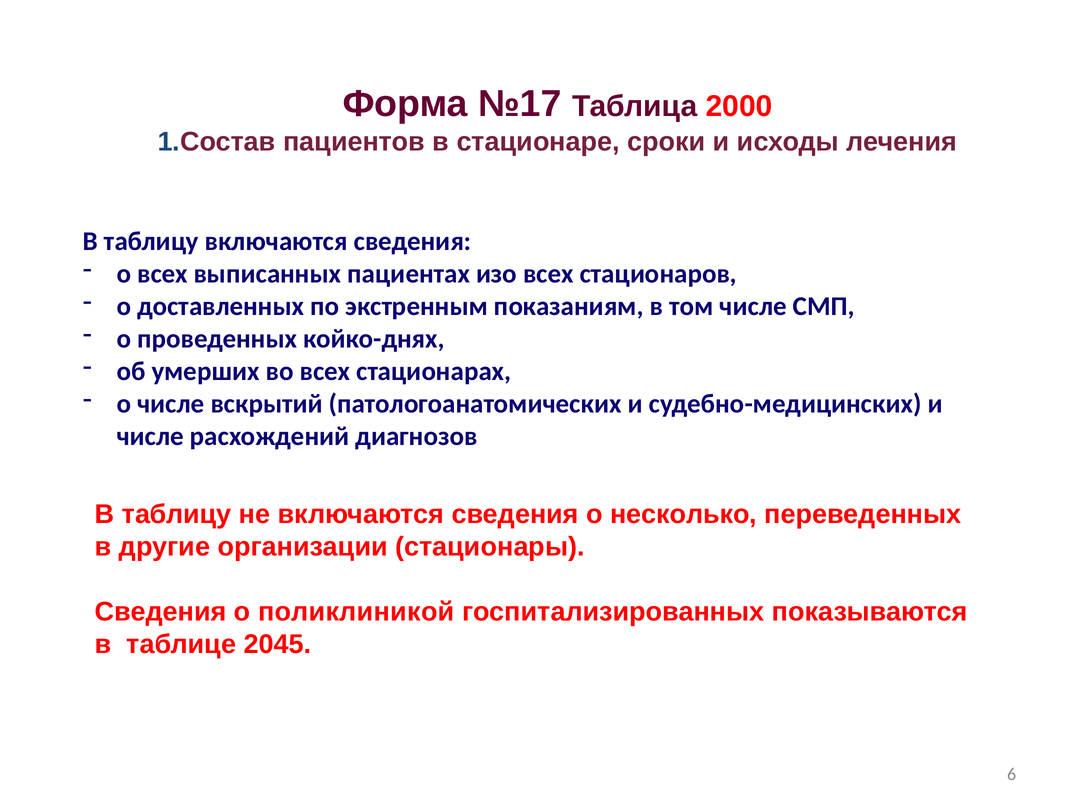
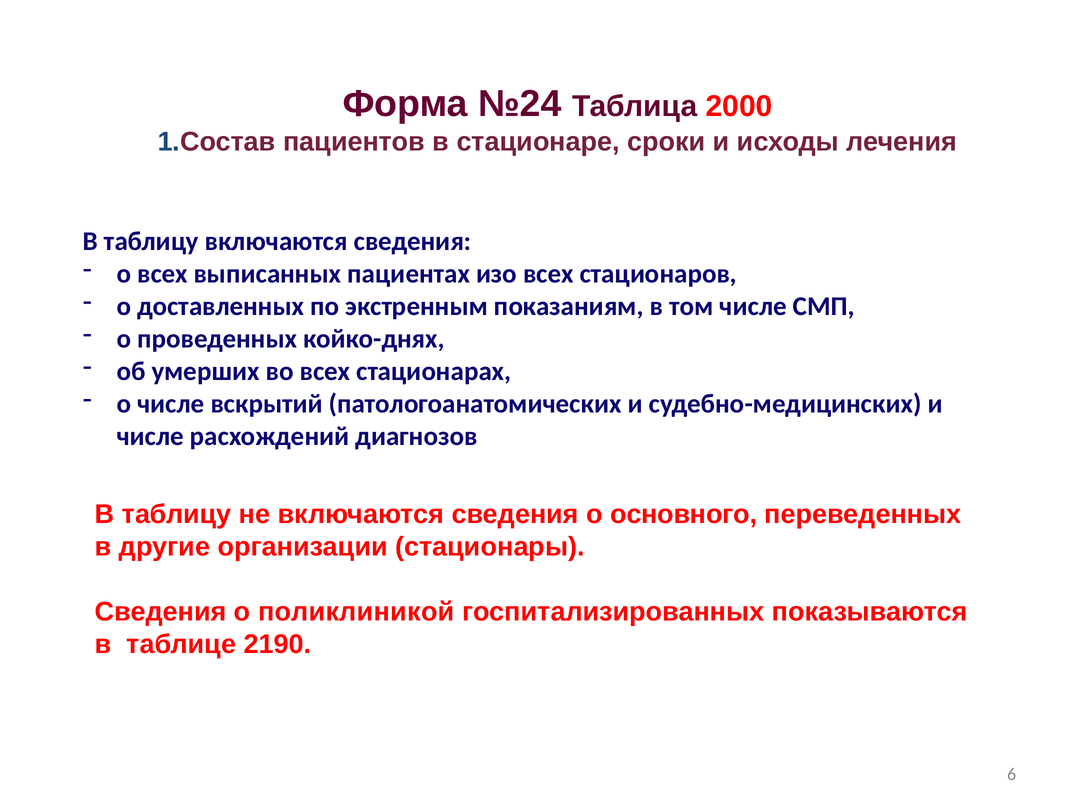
№17: №17 -> №24 (520, 104)
несколько: несколько -> основного (684, 514)
2045: 2045 -> 2190 (277, 644)
